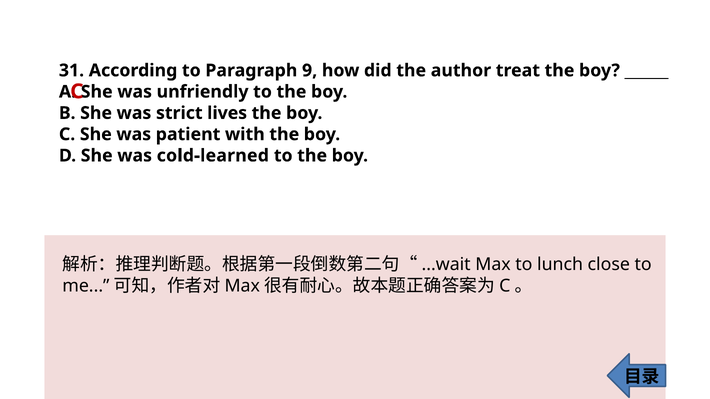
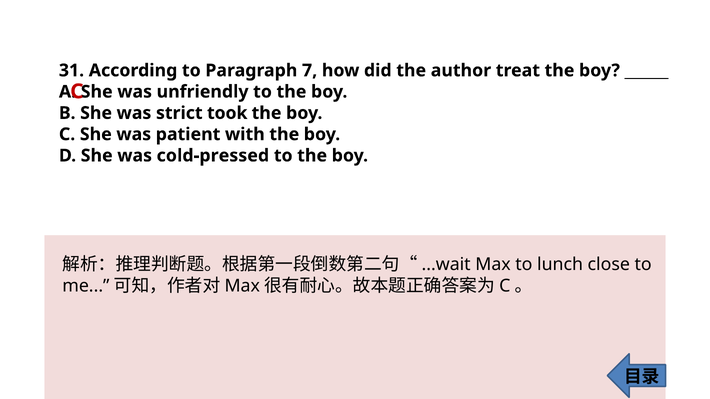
9: 9 -> 7 (310, 71)
lives: lives -> took (227, 113)
cold-learned: cold-learned -> cold-pressed (213, 156)
